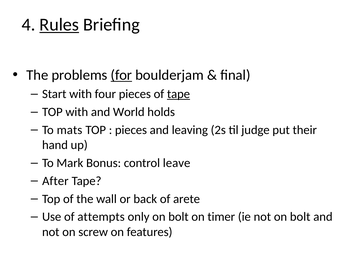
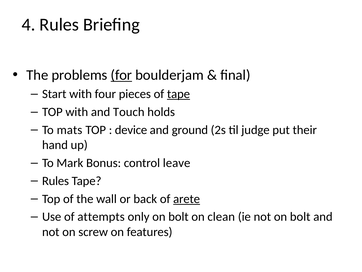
Rules underline: present -> none (59, 25)
World: World -> Touch (129, 112)
pieces: pieces -> device (131, 130)
leaving: leaving -> ground (190, 130)
After: After -> Rules (55, 181)
arete underline: none -> present (187, 198)
timer: timer -> clean (221, 216)
